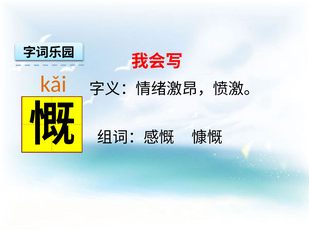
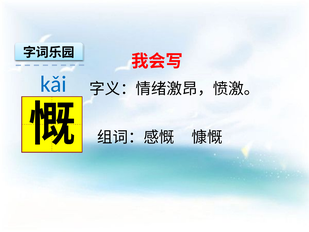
kǎi colour: orange -> blue (53, 84)
